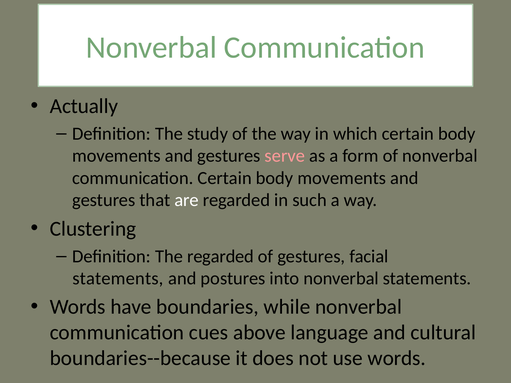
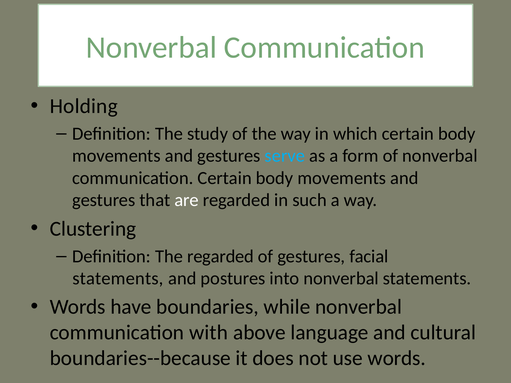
Actually: Actually -> Holding (84, 106)
serve colour: pink -> light blue (285, 156)
cues: cues -> with (209, 333)
